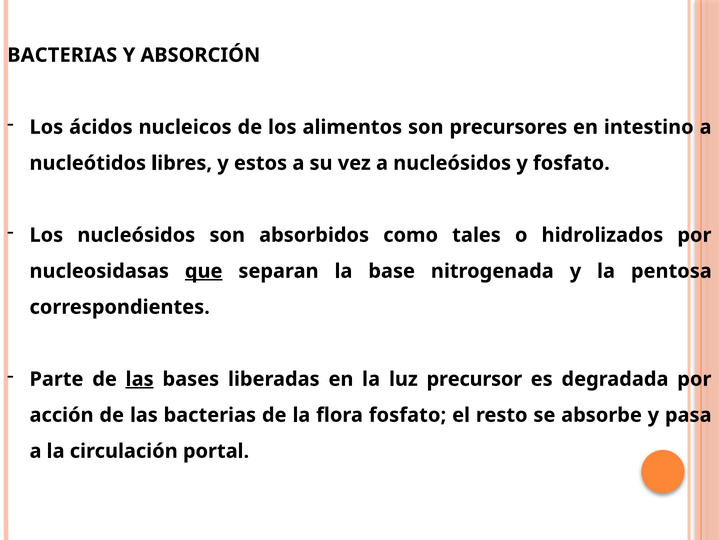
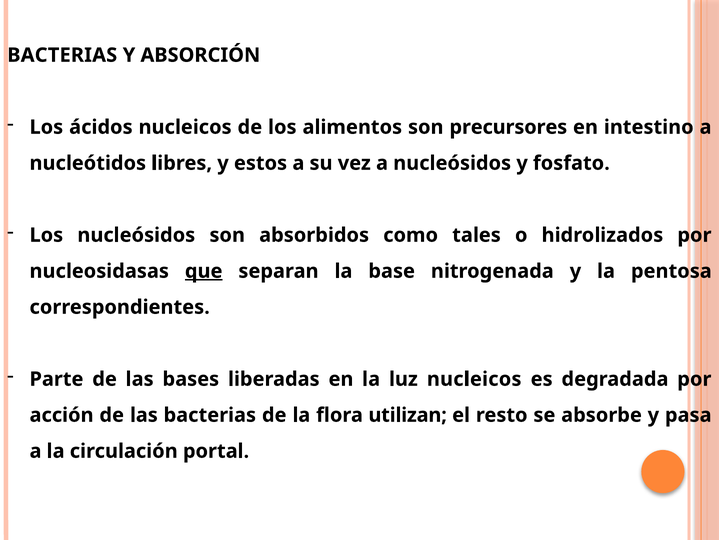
las underline: present -> none (140, 379)
luz precursor: precursor -> nucleicos (474, 379)
flora fosfato: fosfato -> utilizan (408, 415)
